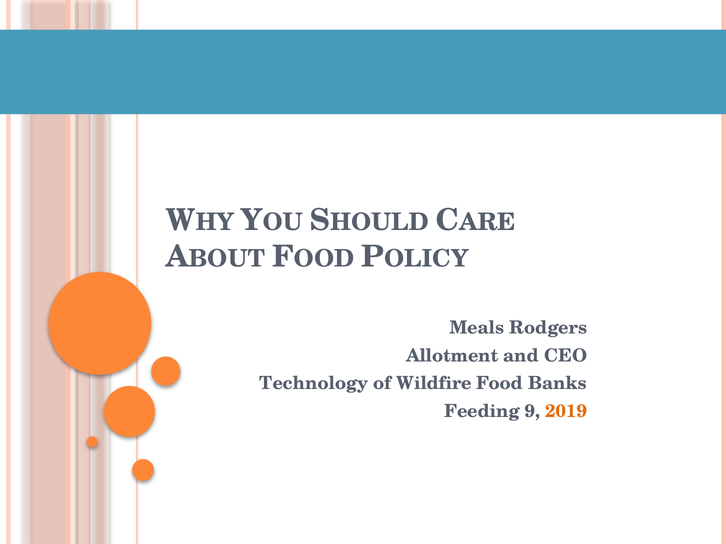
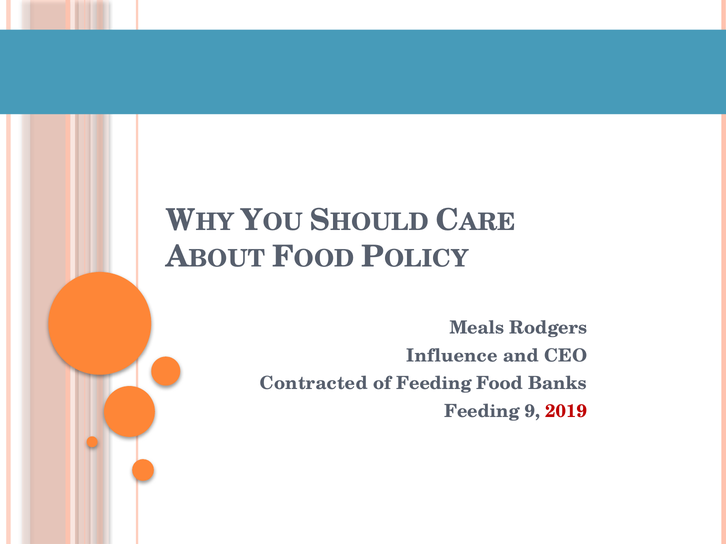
Allotment: Allotment -> Influence (452, 356)
Technology: Technology -> Contracted (314, 384)
of Wildfire: Wildfire -> Feeding (434, 384)
2019 colour: orange -> red (566, 412)
